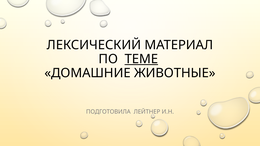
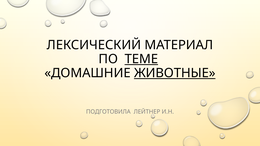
ЖИВОТНЫЕ underline: none -> present (175, 73)
